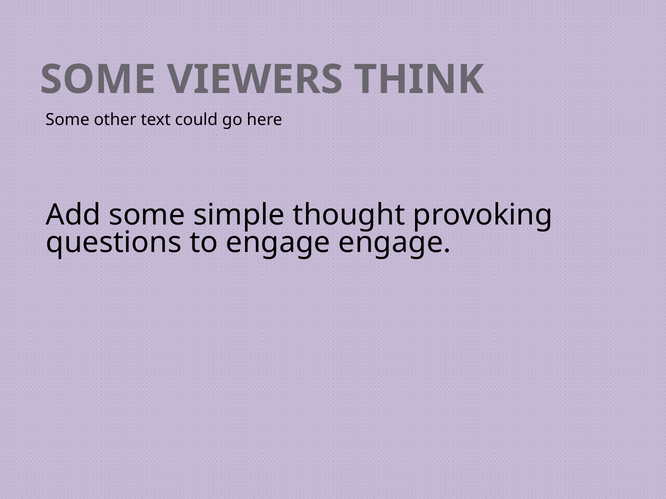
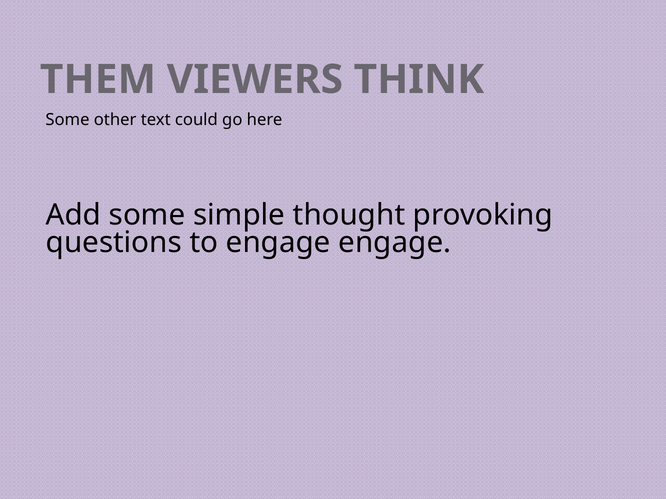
SOME: SOME -> THEM (98, 80)
